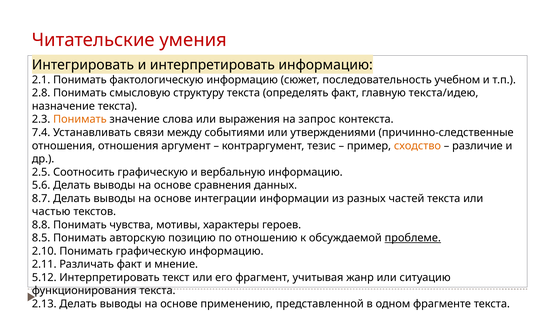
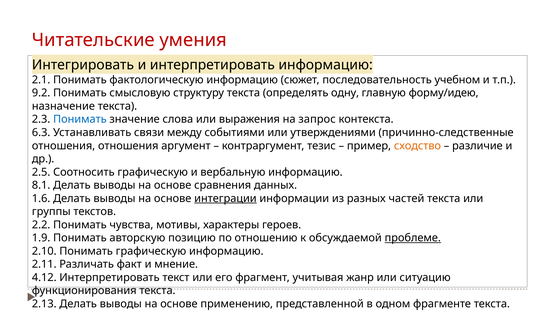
2.8: 2.8 -> 9.2 (41, 93)
определять факт: факт -> одну (345, 93)
текста/идею: текста/идею -> форму/идею (444, 93)
Понимать colour: orange -> blue (80, 119)
7.4: 7.4 -> 6.3 (41, 133)
5.6: 5.6 -> 8.1 (41, 185)
8.7: 8.7 -> 1.6 (41, 199)
интеграции underline: none -> present (225, 199)
частью: частью -> группы (51, 212)
8.8: 8.8 -> 2.2 (41, 225)
8.5: 8.5 -> 1.9 (41, 238)
5.12: 5.12 -> 4.12 (44, 278)
